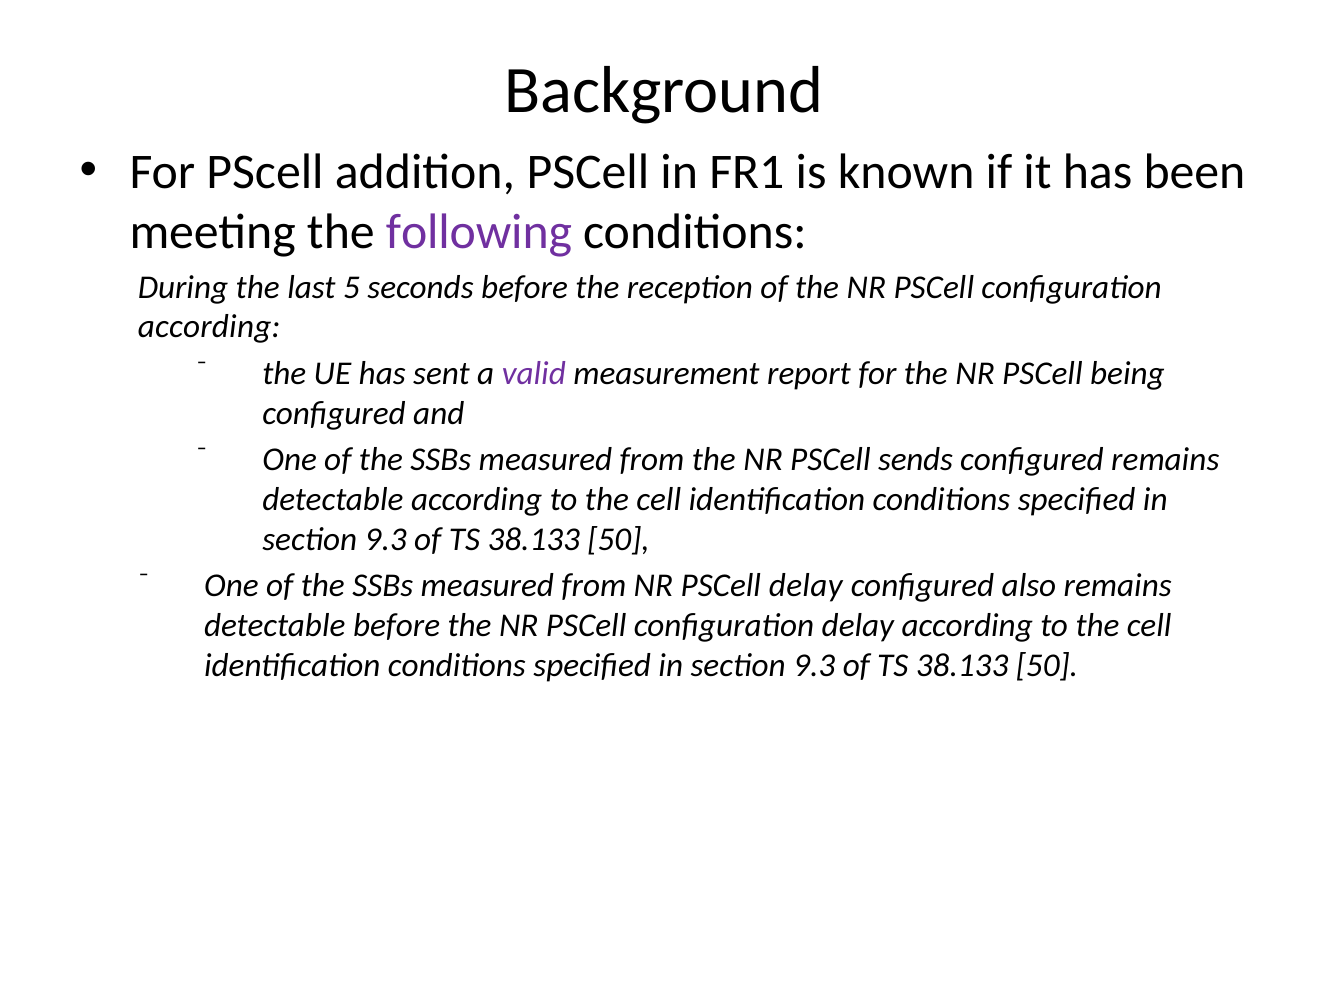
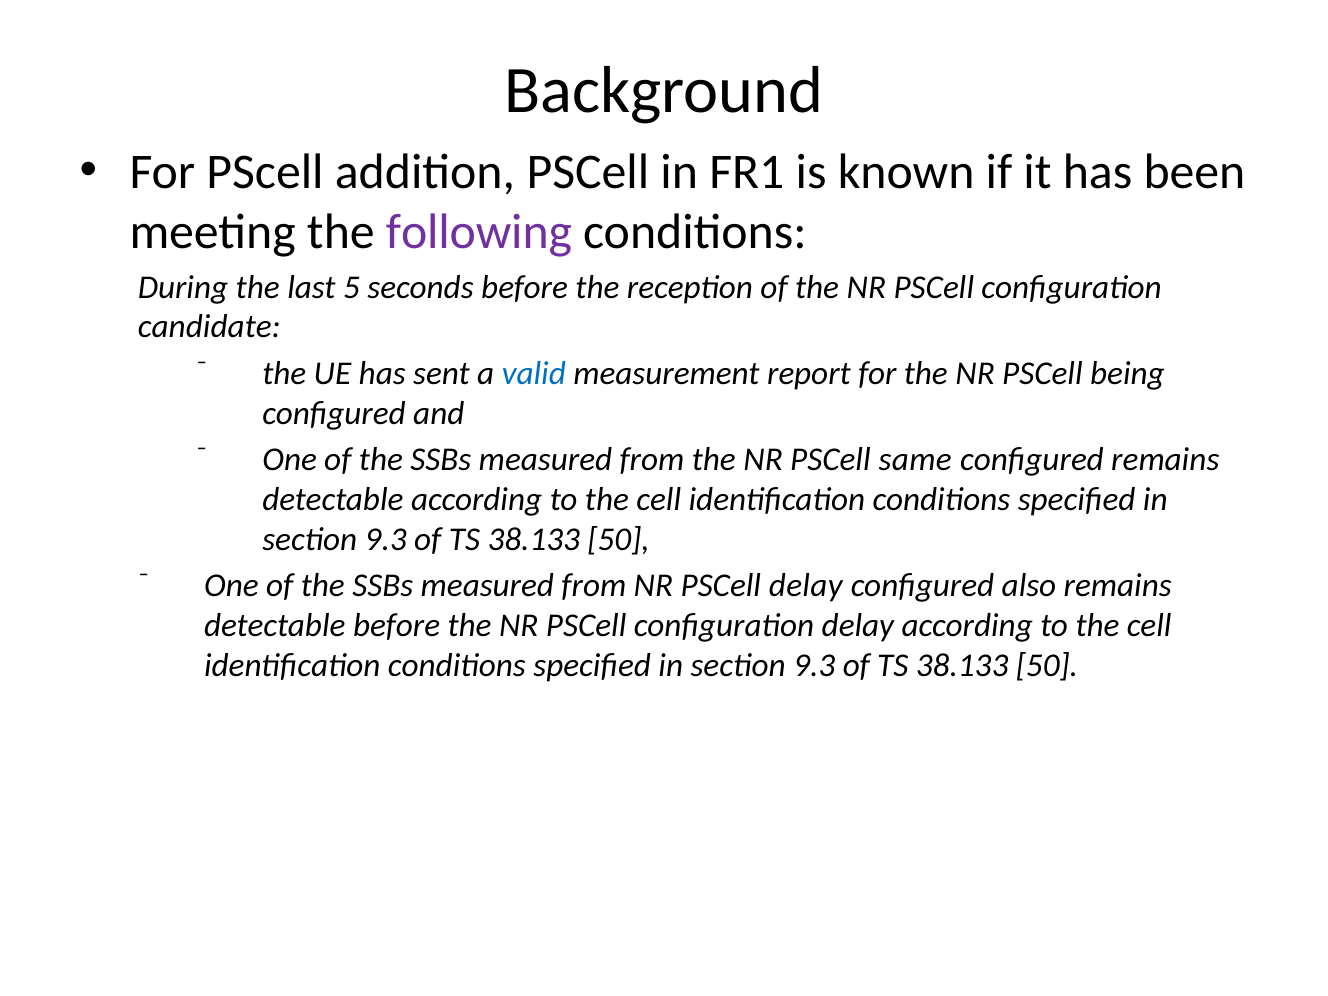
according: according -> candidate (209, 327)
valid colour: purple -> blue (534, 373)
sends: sends -> same (915, 460)
